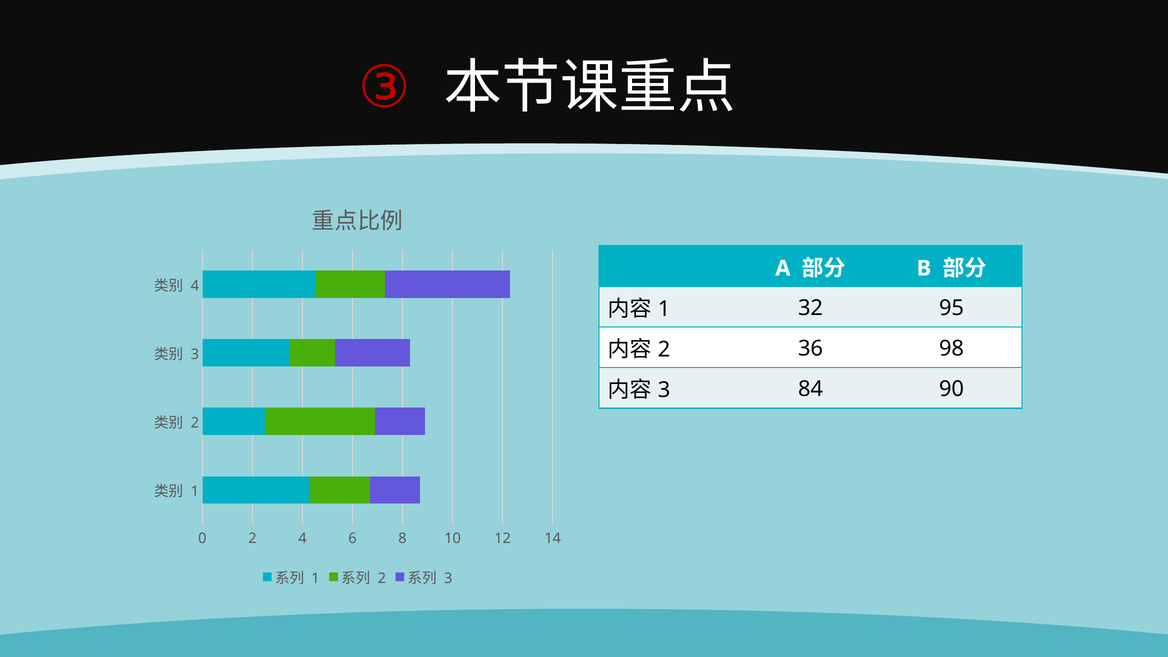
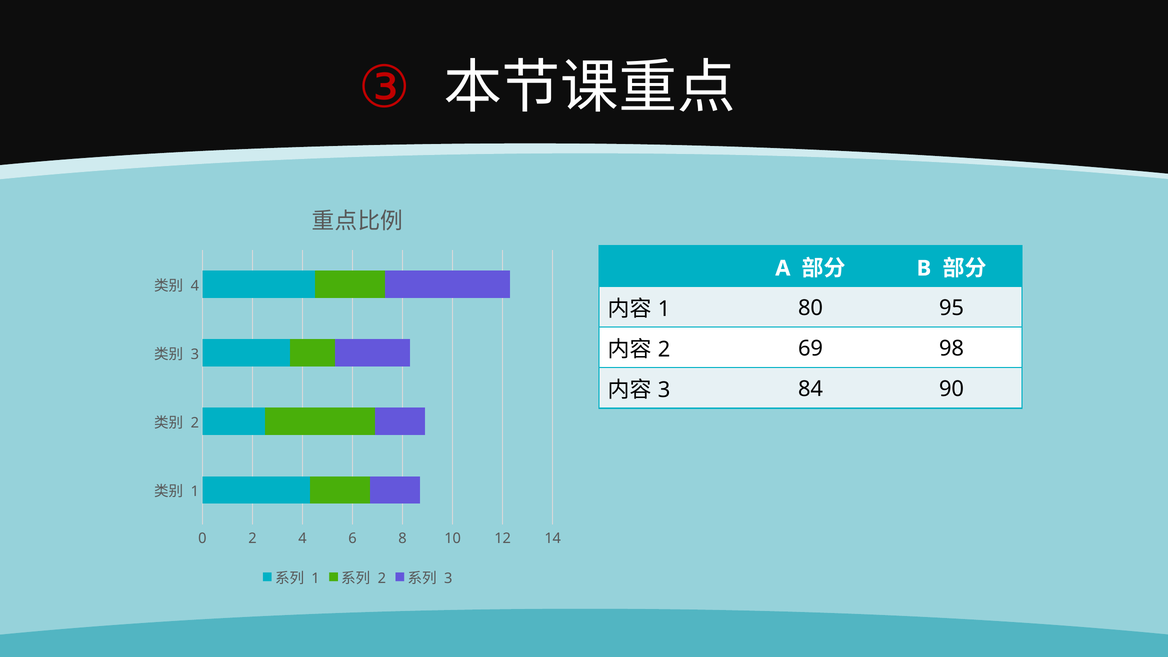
32: 32 -> 80 (811, 308)
36: 36 -> 69 (811, 349)
